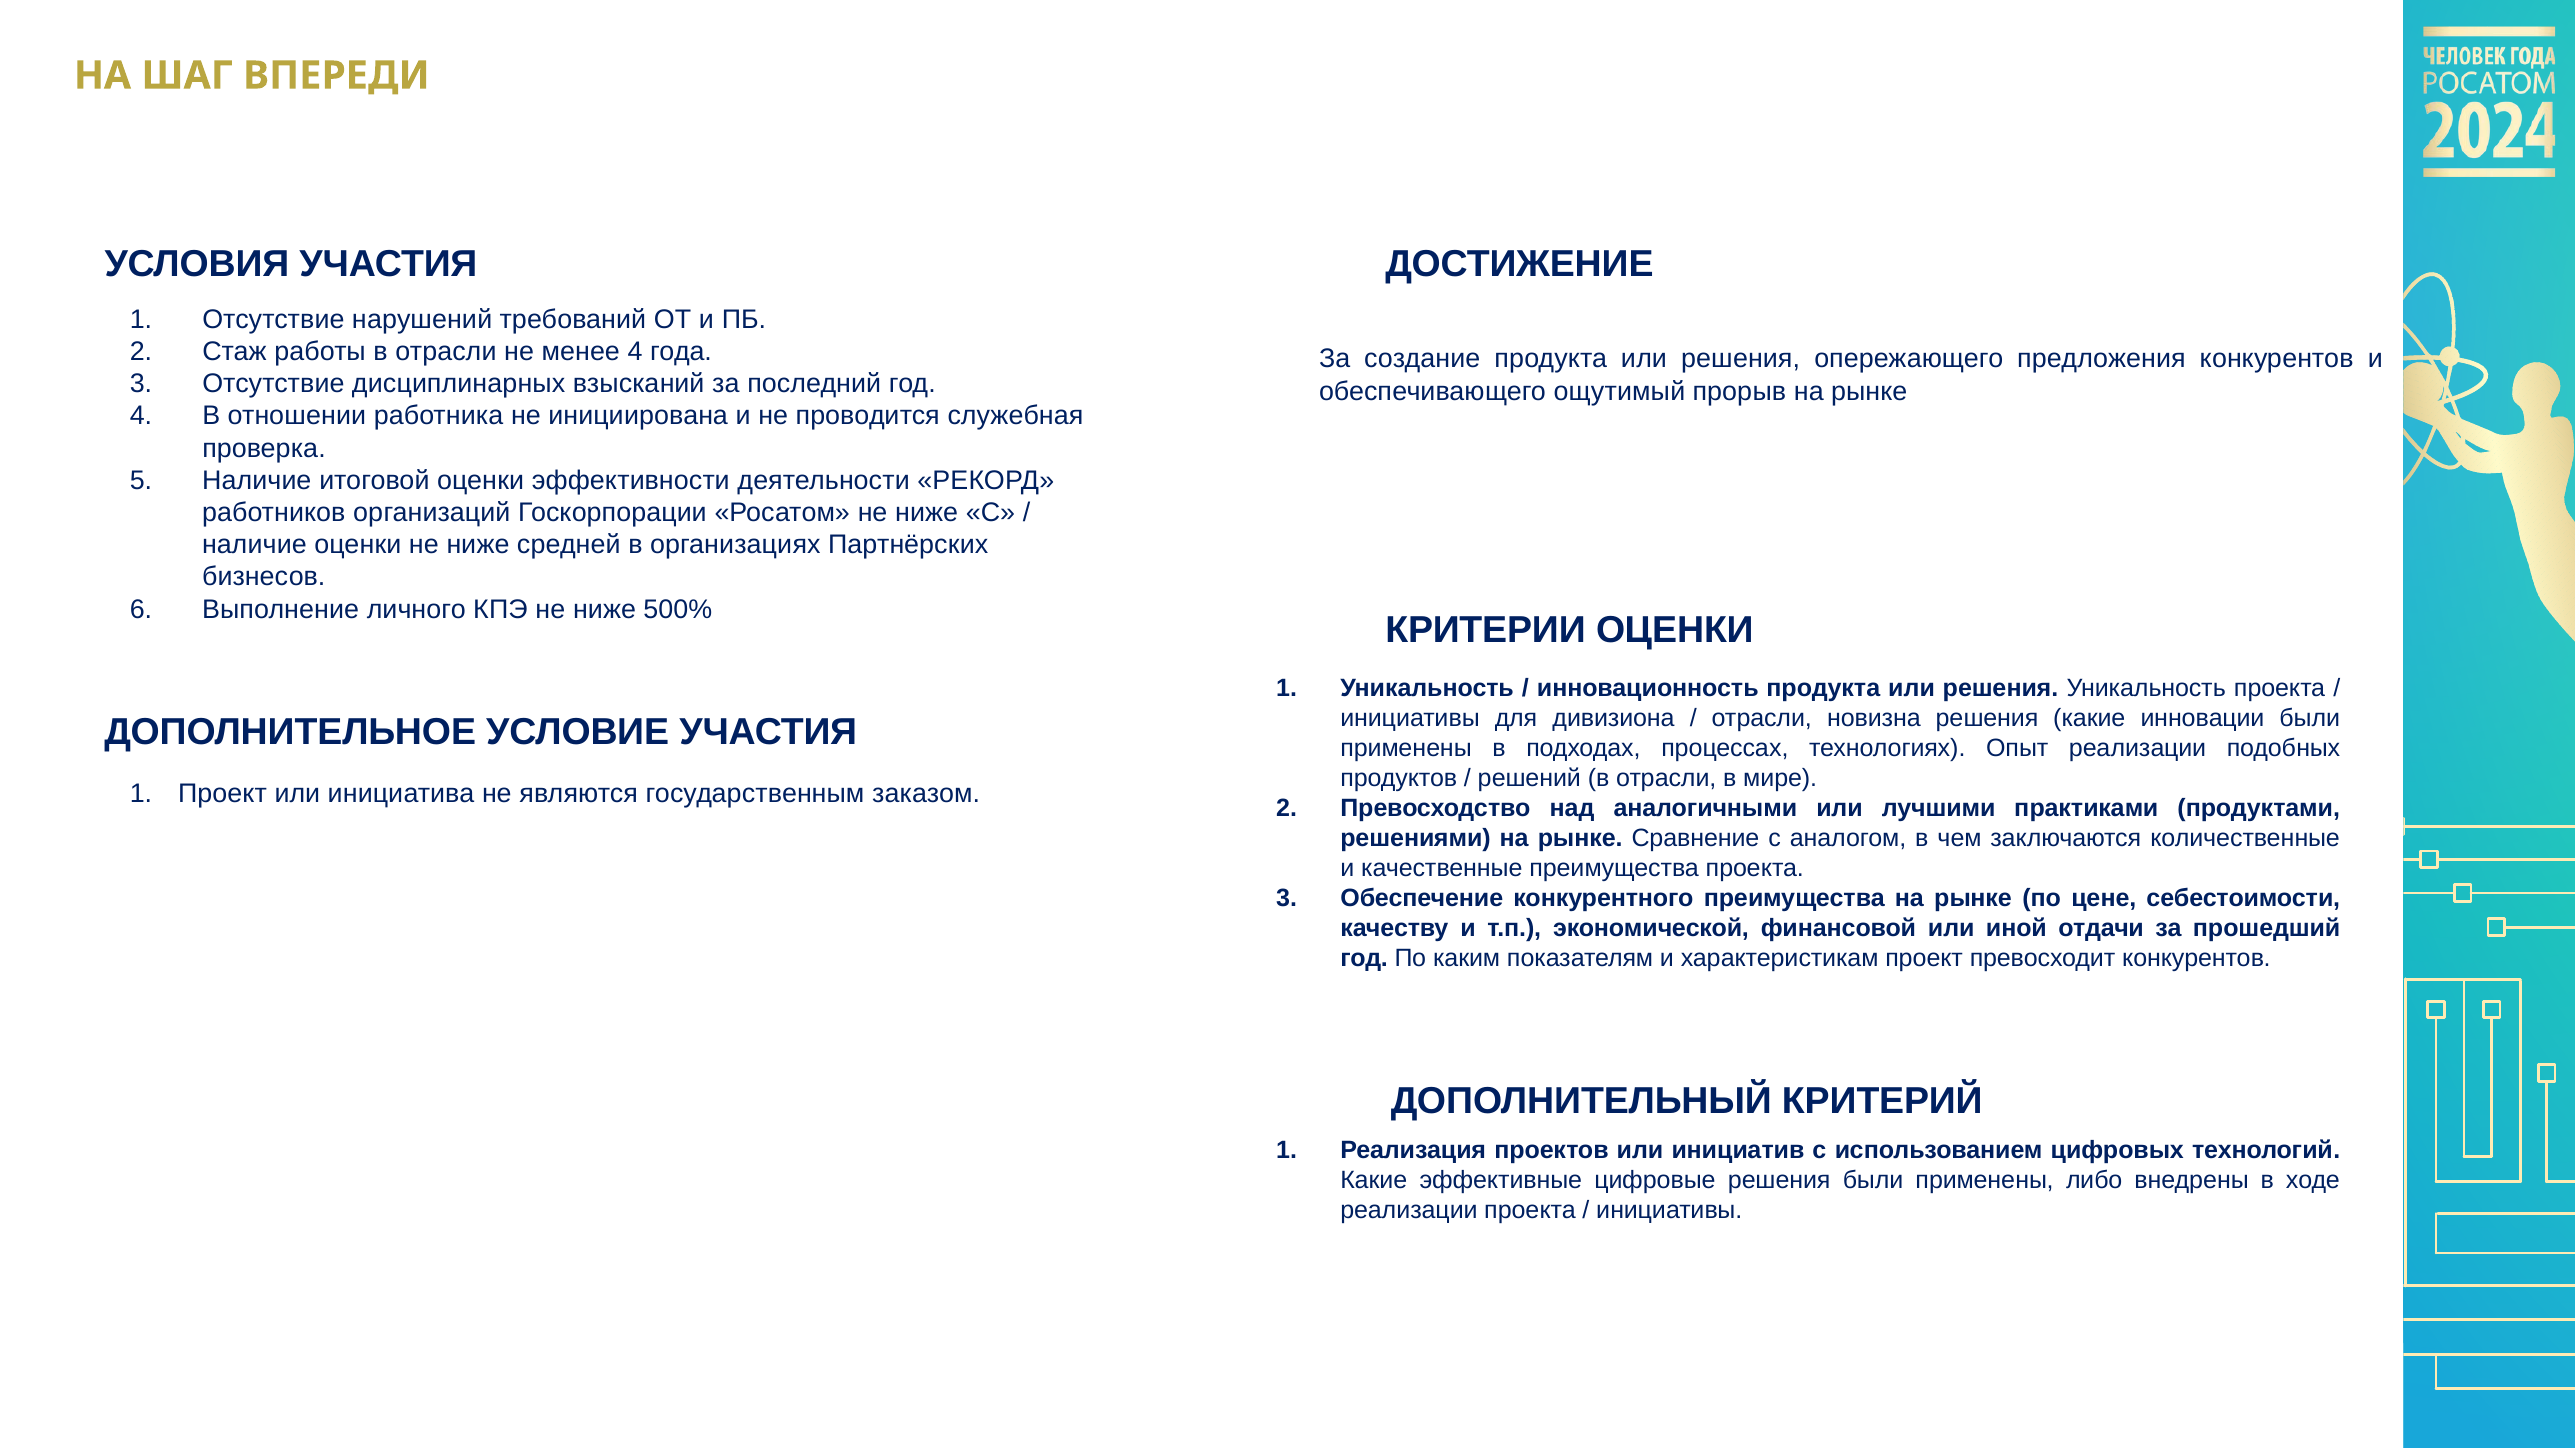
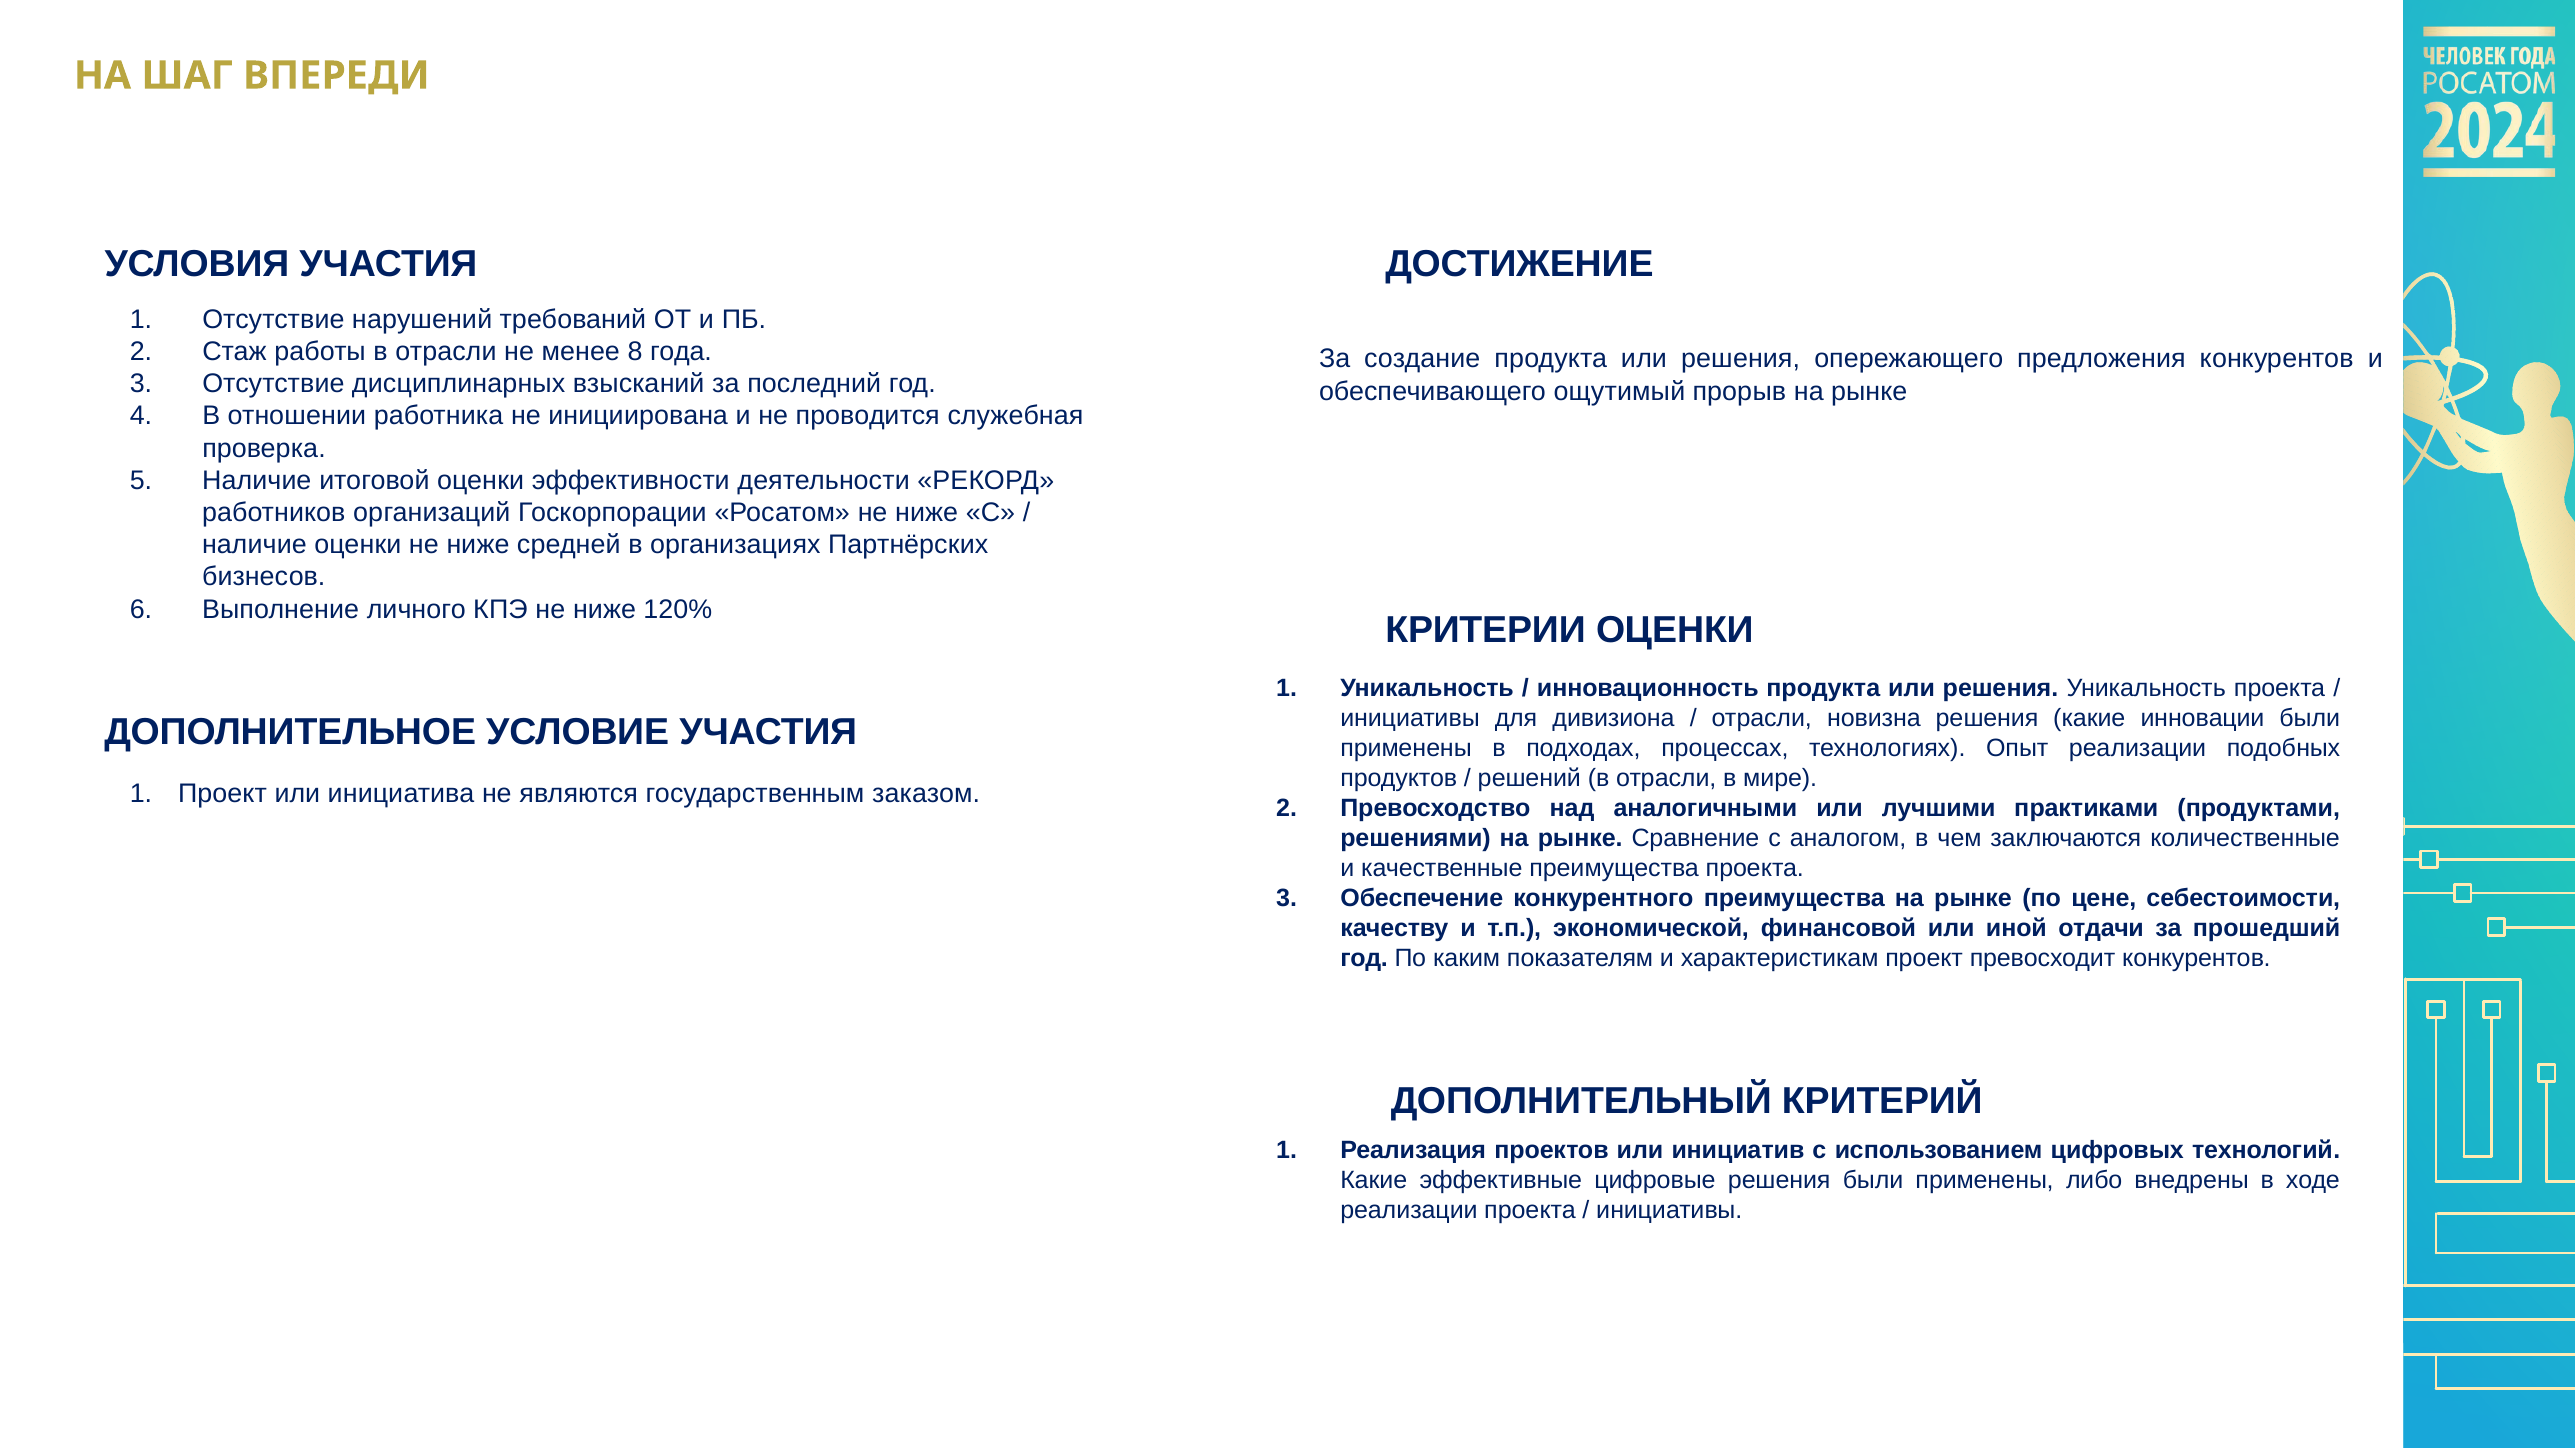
менее 4: 4 -> 8 (635, 352)
500%: 500% -> 120% (678, 609)
